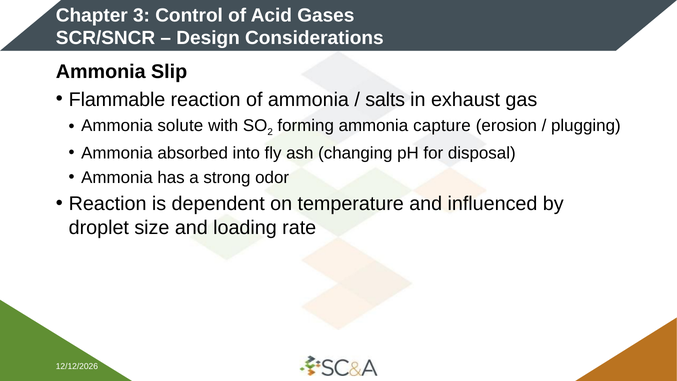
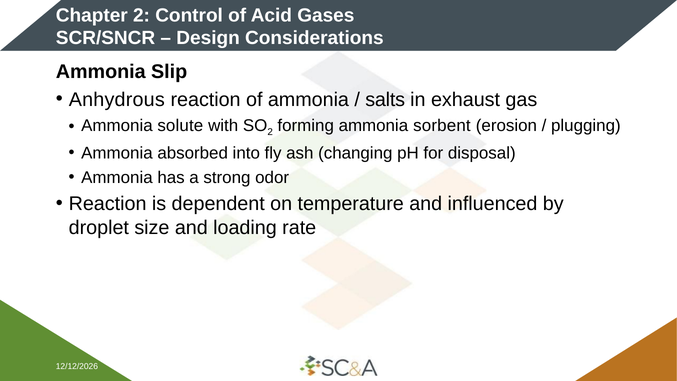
Chapter 3: 3 -> 2 (141, 15)
Flammable: Flammable -> Anhydrous (117, 99)
capture: capture -> sorbent (442, 126)
